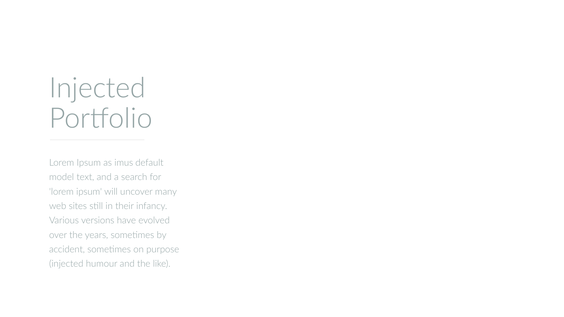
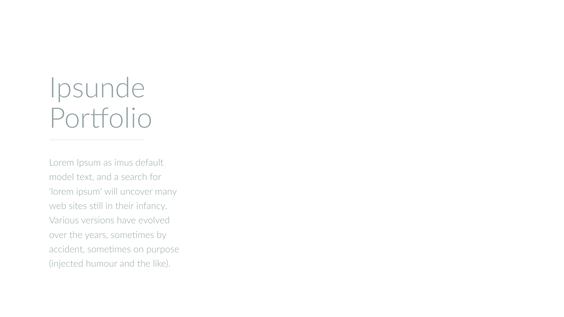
Injected: Injected -> Ipsunde (97, 88)
